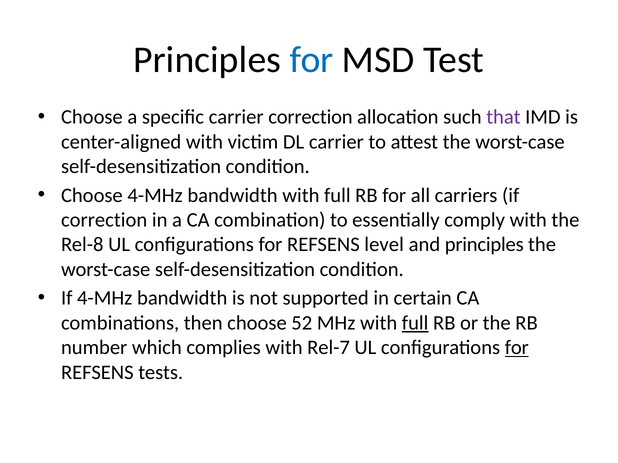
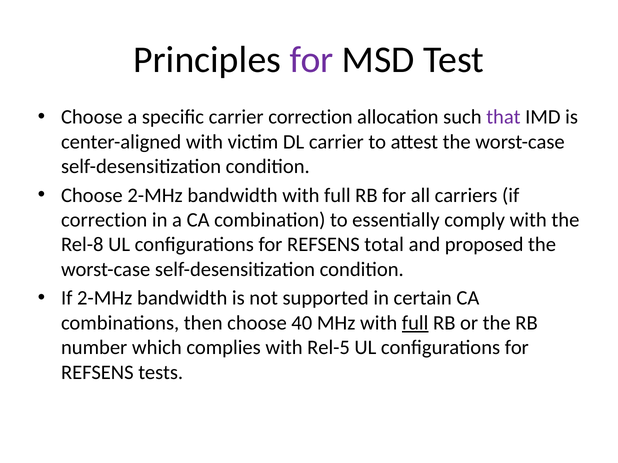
for colour: blue -> purple (312, 60)
Choose 4-MHz: 4-MHz -> 2-MHz (155, 195)
level: level -> total (384, 245)
and principles: principles -> proposed (484, 245)
If 4-MHz: 4-MHz -> 2-MHz (105, 298)
52: 52 -> 40 (302, 323)
Rel-7: Rel-7 -> Rel-5 (329, 348)
for underline: present -> none (517, 348)
